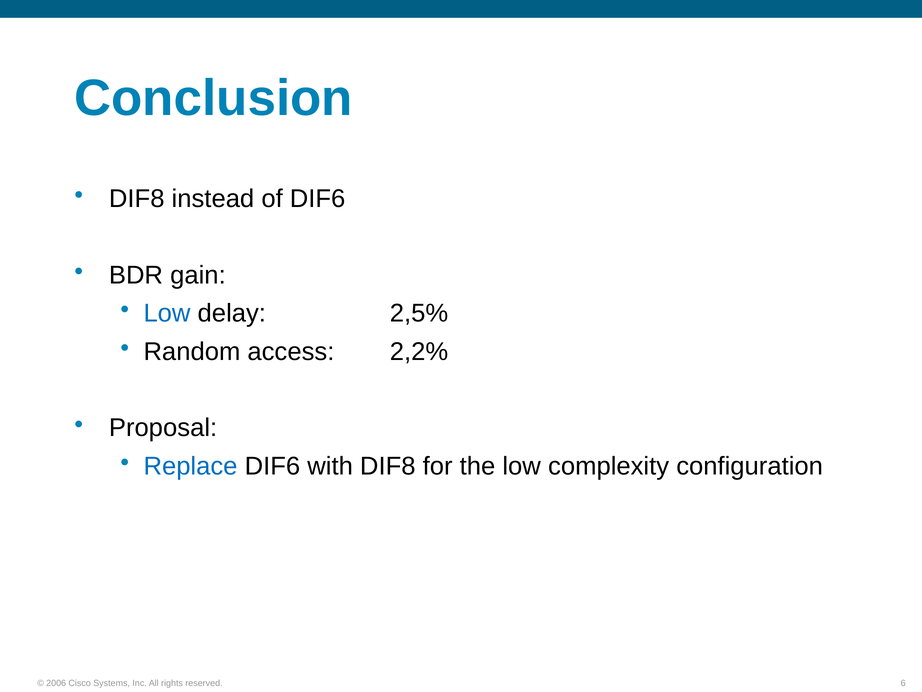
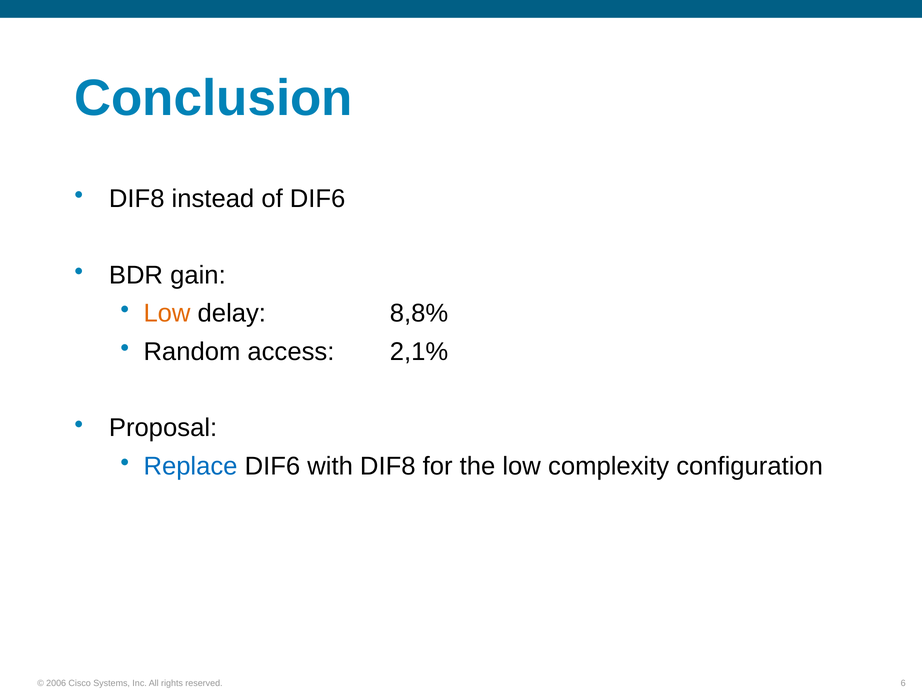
Low colour: blue -> orange (167, 313)
2,5%: 2,5% -> 8,8% (419, 313)
2,2%: 2,2% -> 2,1% (419, 351)
